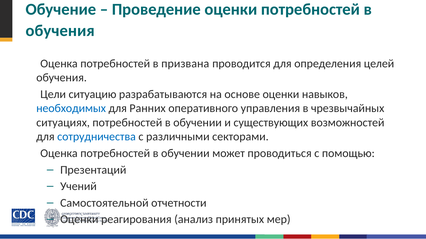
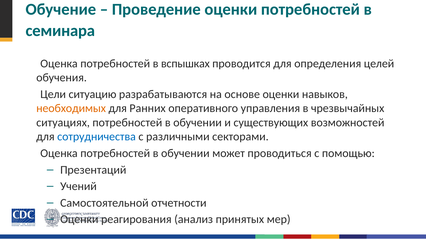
обучения: обучения -> семинара (60, 31)
призвана: призвана -> вспышках (185, 64)
необходимых colour: blue -> orange (71, 109)
